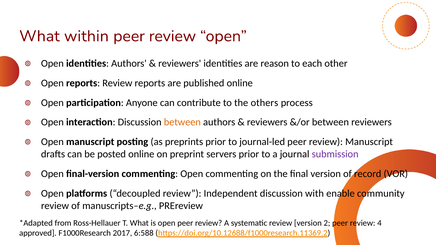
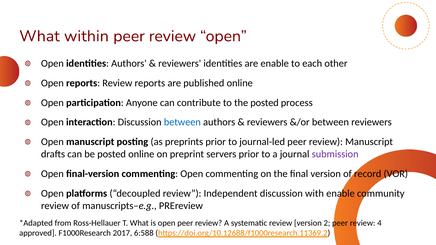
are reason: reason -> enable (275, 64)
the others: others -> posted (265, 103)
between colour: orange -> blue (182, 122)
